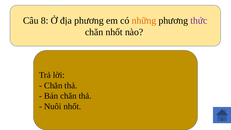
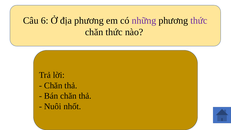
8: 8 -> 6 (45, 21)
những colour: orange -> purple (144, 21)
chăn nhốt: nhốt -> thức (114, 32)
